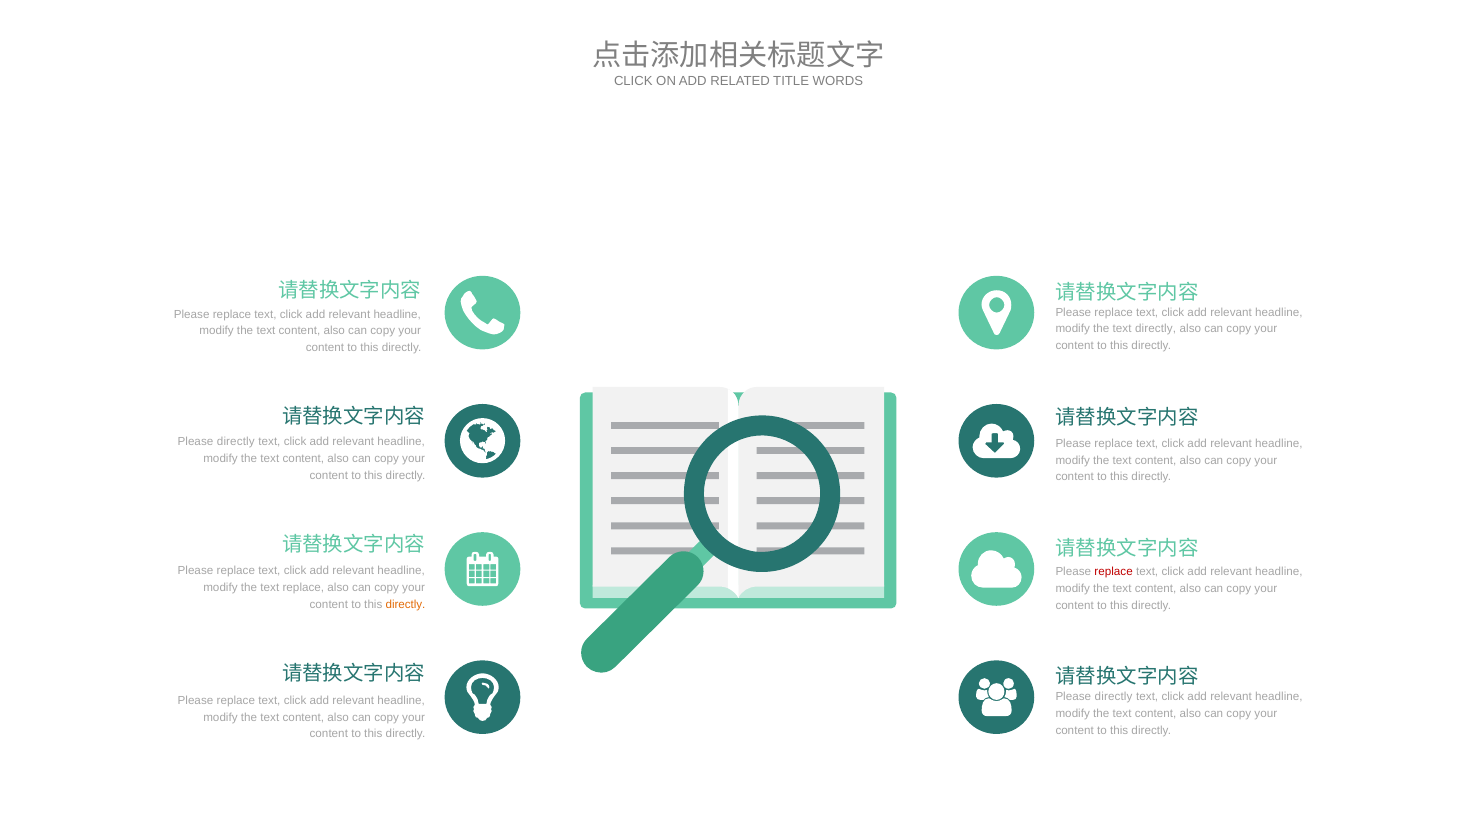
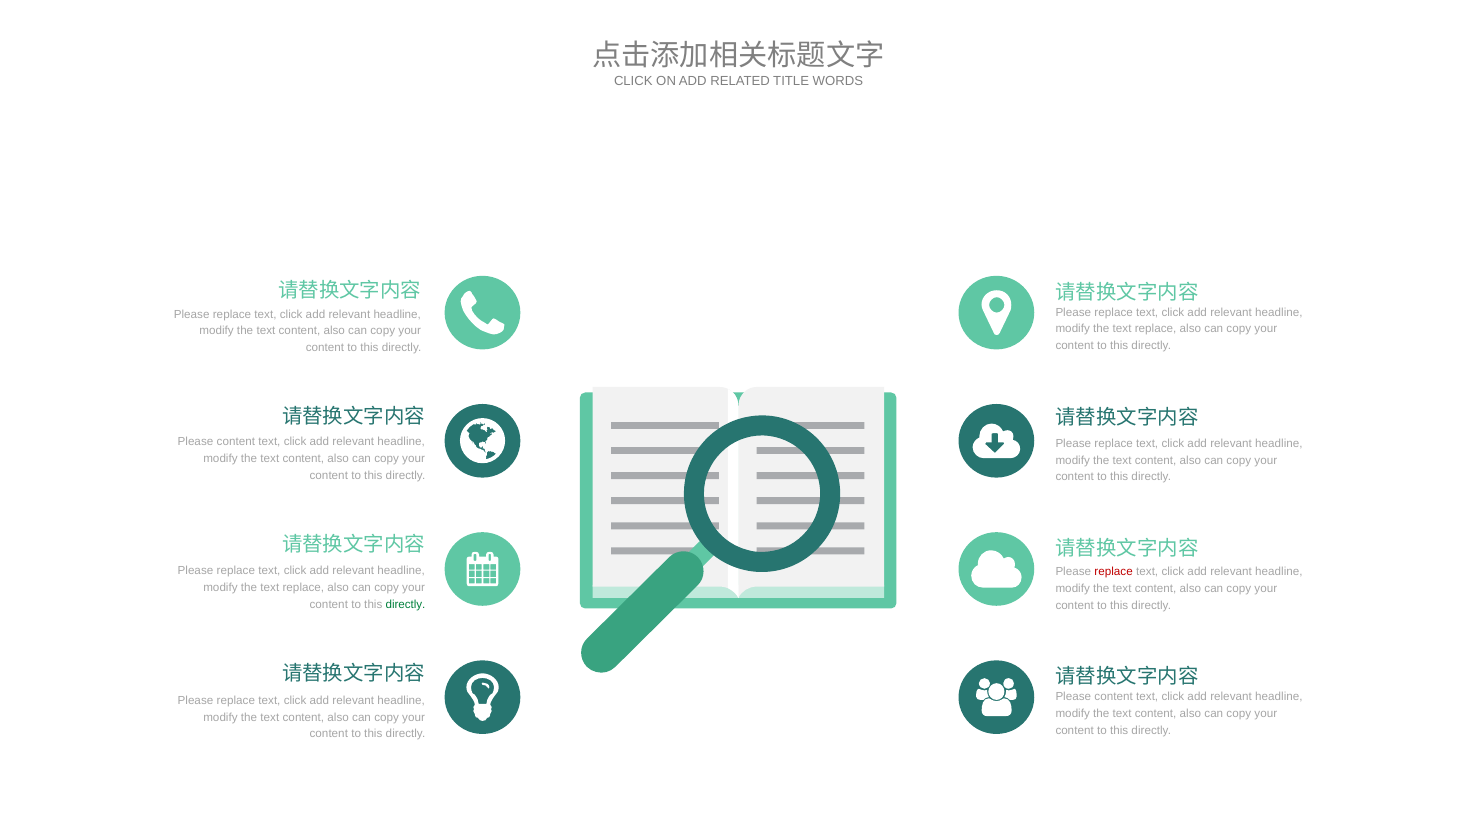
directly: directly -> replace (1156, 329)
directly: directly -> content (236, 442)
directly colour: orange -> green (406, 604)
directly: directly -> content (1114, 697)
